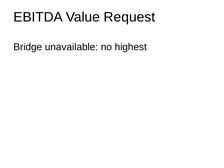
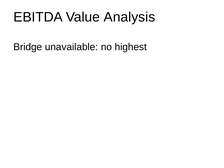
Request: Request -> Analysis (129, 17)
